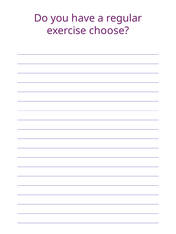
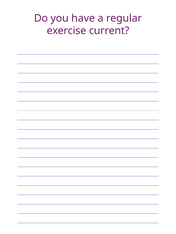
choose: choose -> current (109, 31)
